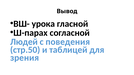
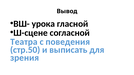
Ш-парах: Ш-парах -> Ш-сцене (31, 33)
Людей: Людей -> Театра (24, 42)
таблицей: таблицей -> выписать (68, 50)
